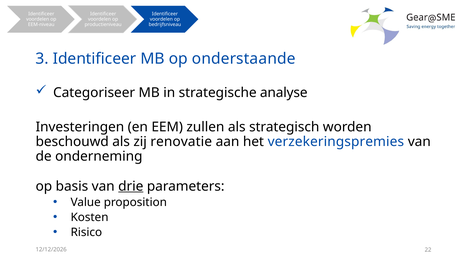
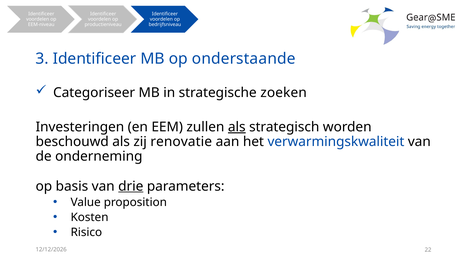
analyse: analyse -> zoeken (284, 93)
als underline: none -> present (237, 127)
verzekeringspremies: verzekeringspremies -> verwarmingskwaliteit (336, 142)
